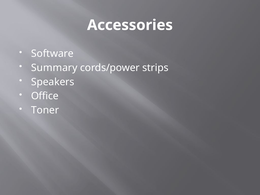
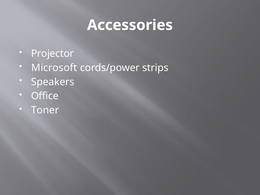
Software: Software -> Projector (52, 54)
Summary: Summary -> Microsoft (54, 68)
